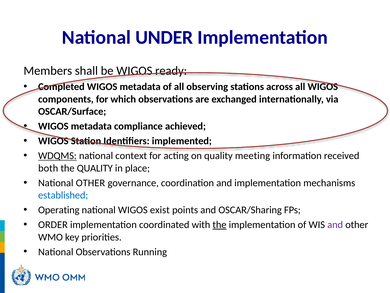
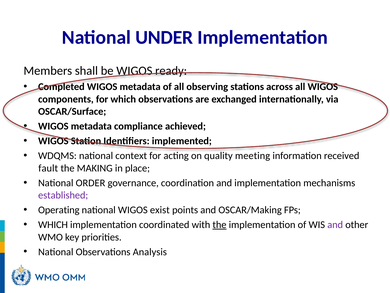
WDQMS underline: present -> none (57, 155)
both: both -> fault (48, 168)
the QUALITY: QUALITY -> MAKING (95, 168)
National OTHER: OTHER -> ORDER (90, 183)
established colour: blue -> purple (63, 195)
OSCAR/Sharing: OSCAR/Sharing -> OSCAR/Making (250, 210)
ORDER: ORDER -> WHICH (53, 224)
Running: Running -> Analysis (150, 251)
